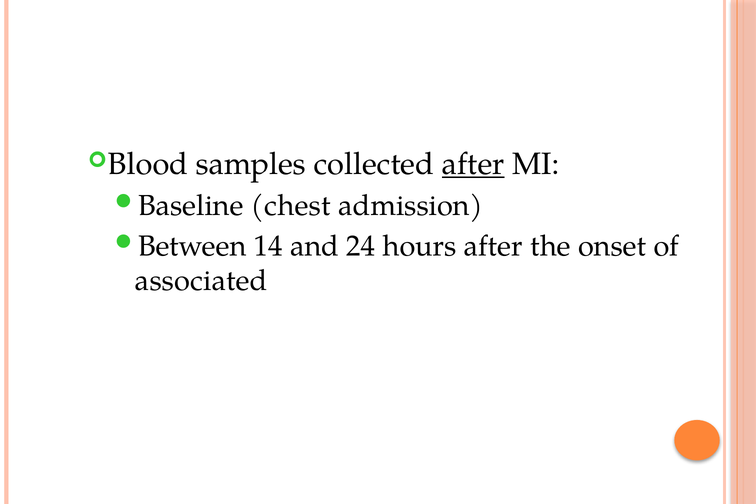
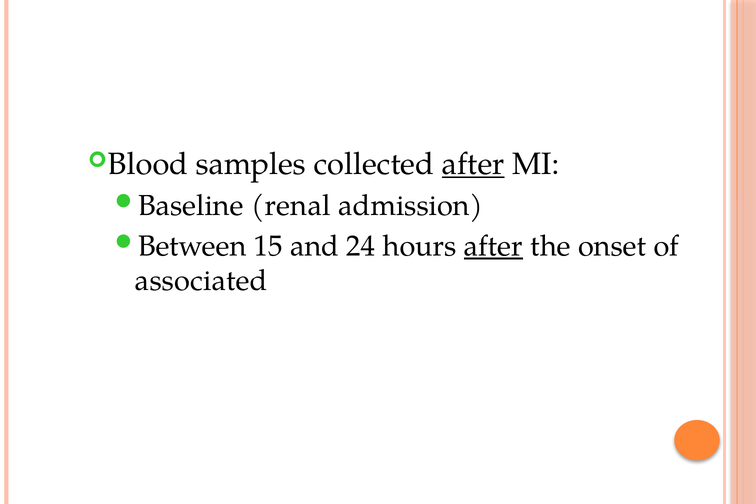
chest: chest -> renal (291, 206)
14: 14 -> 15 (268, 246)
after underline: none -> present (493, 246)
